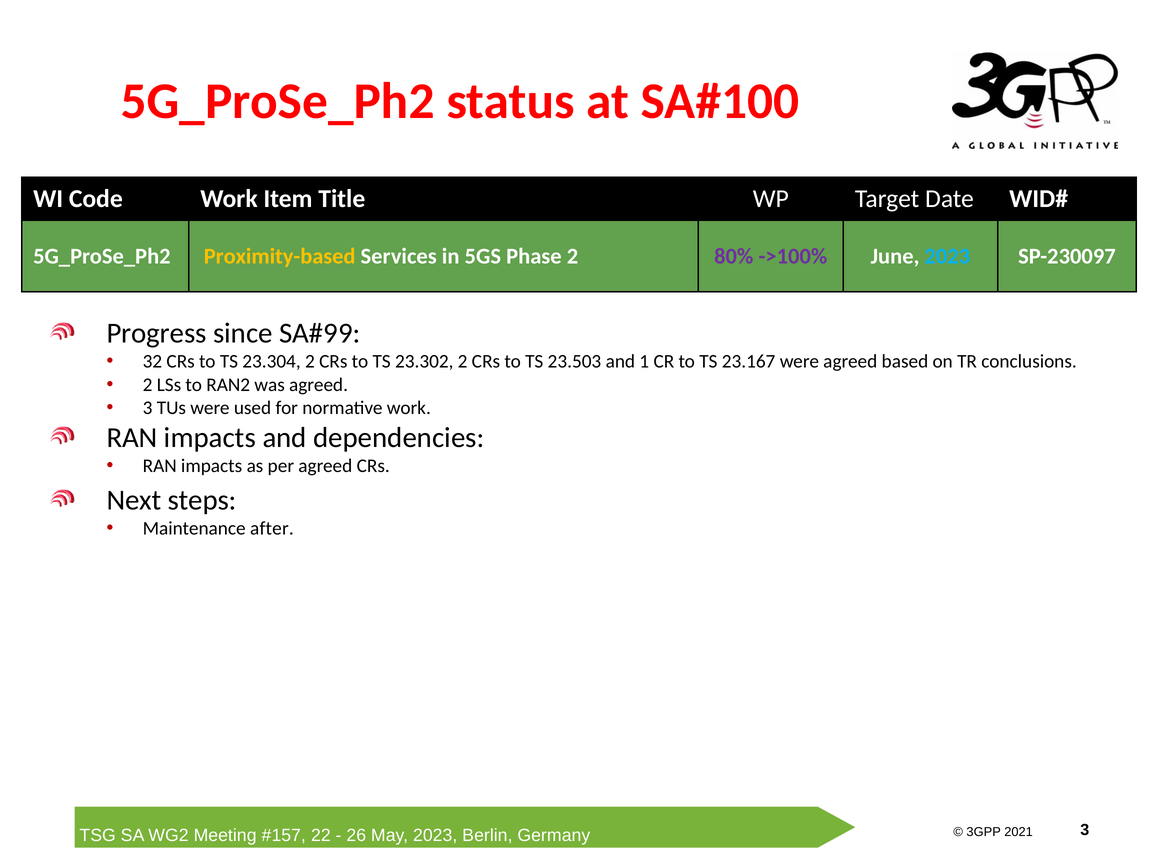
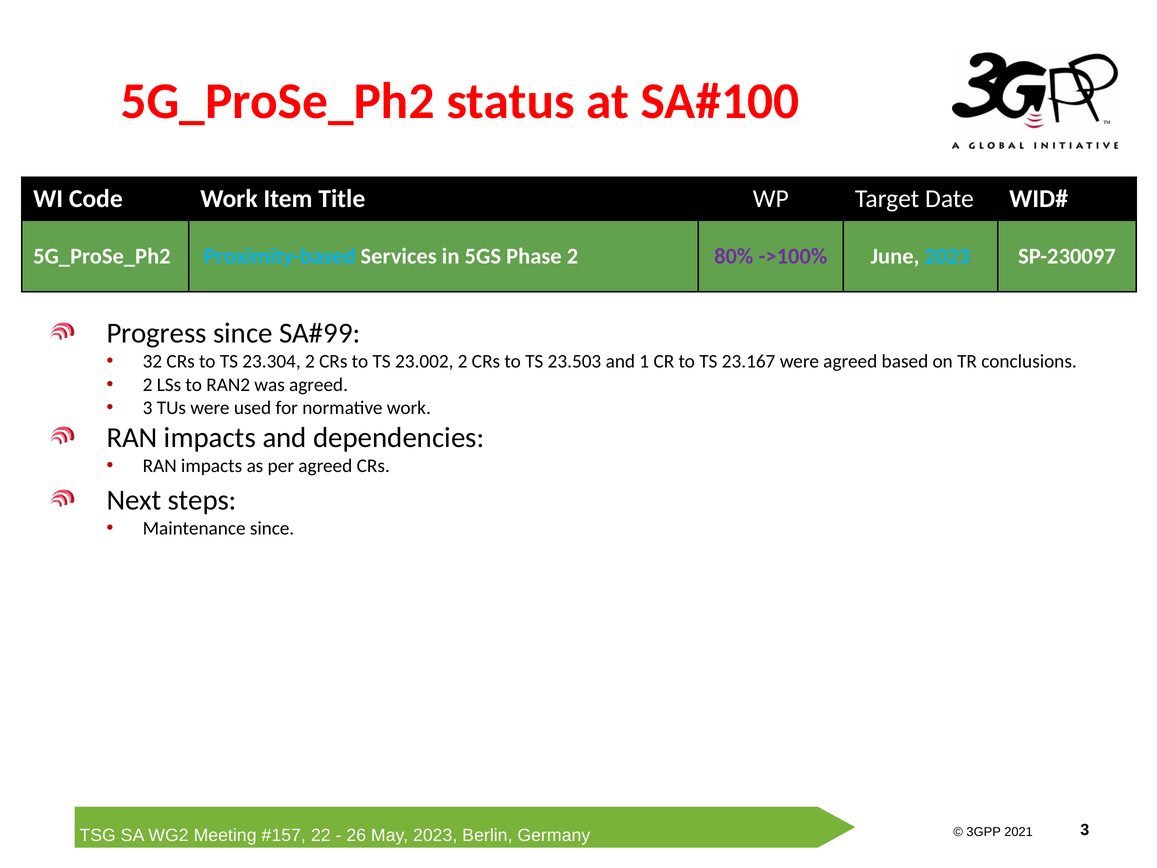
Proximity-based colour: yellow -> light blue (280, 256)
23.302: 23.302 -> 23.002 (424, 362)
Maintenance after: after -> since (272, 528)
